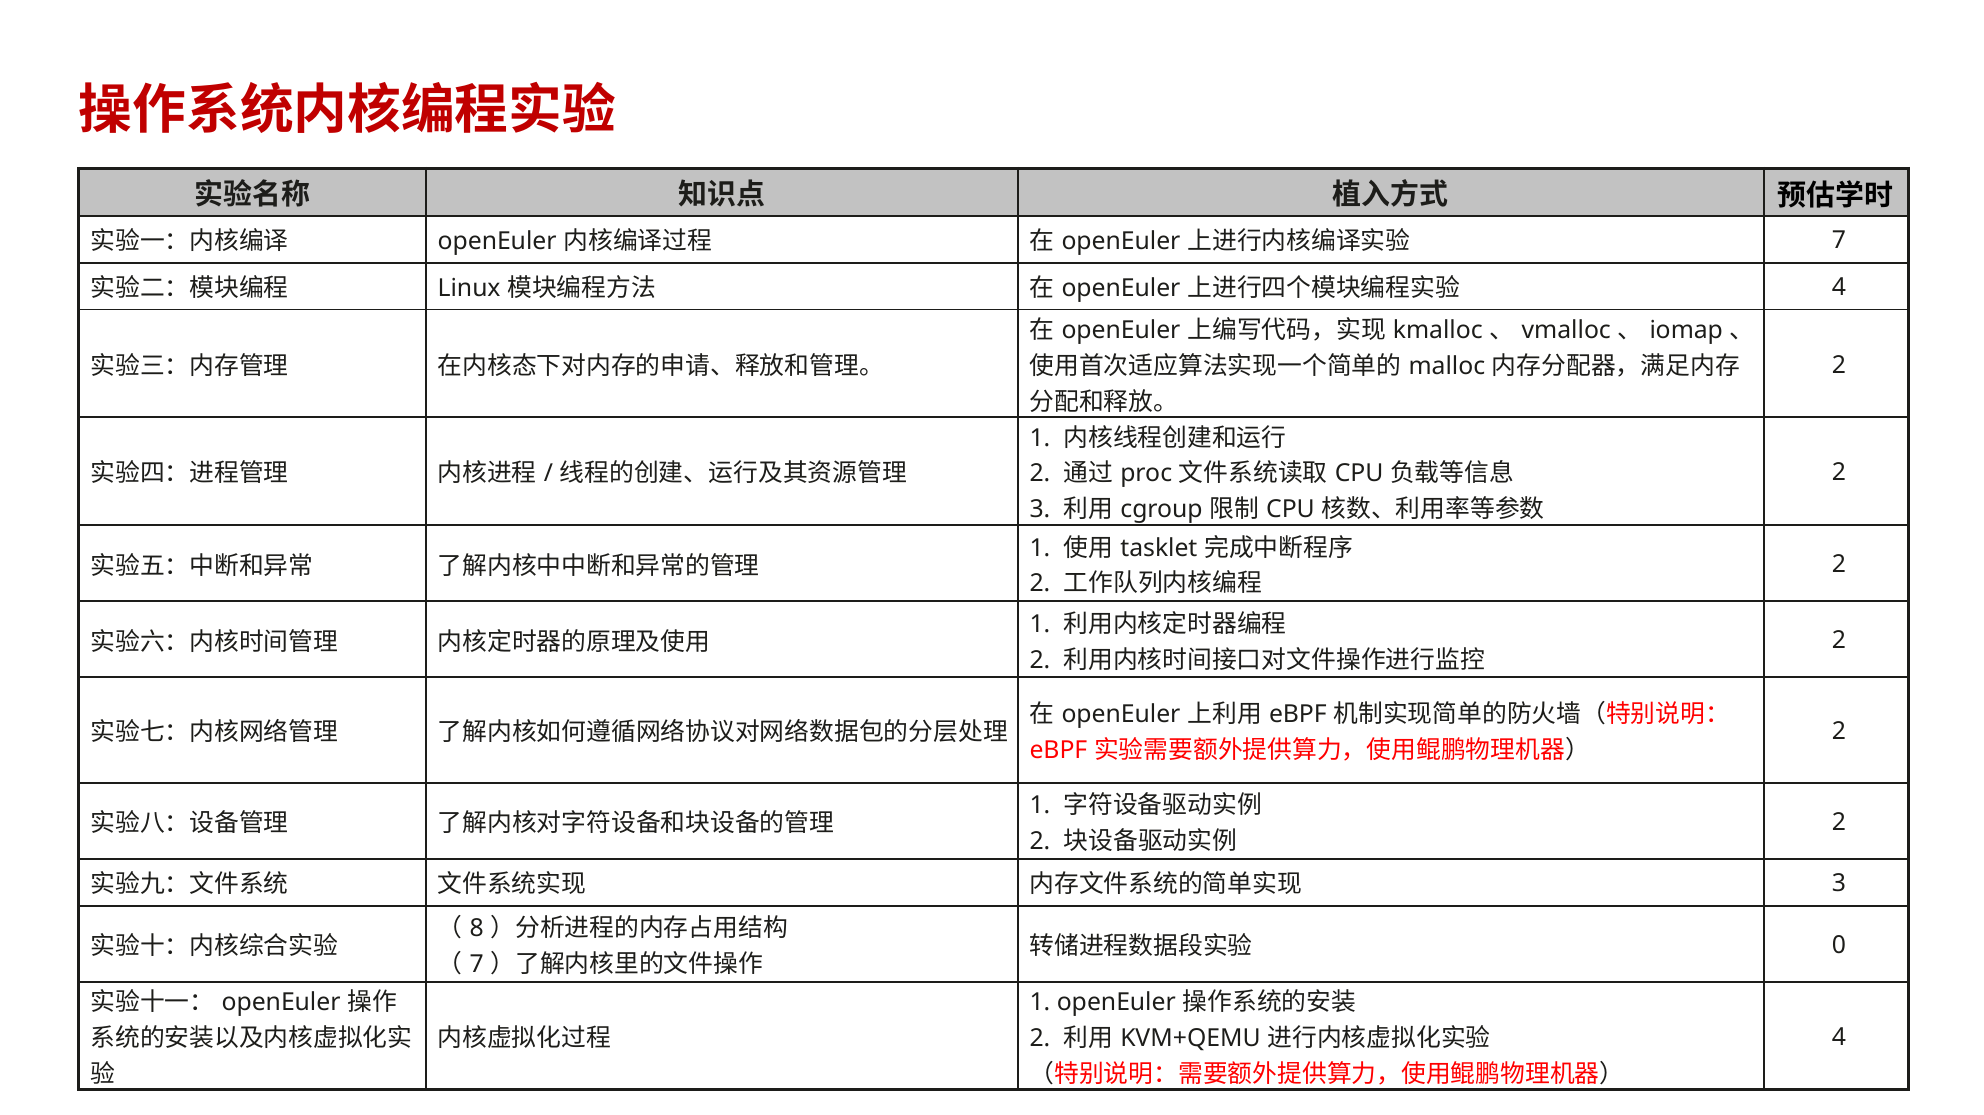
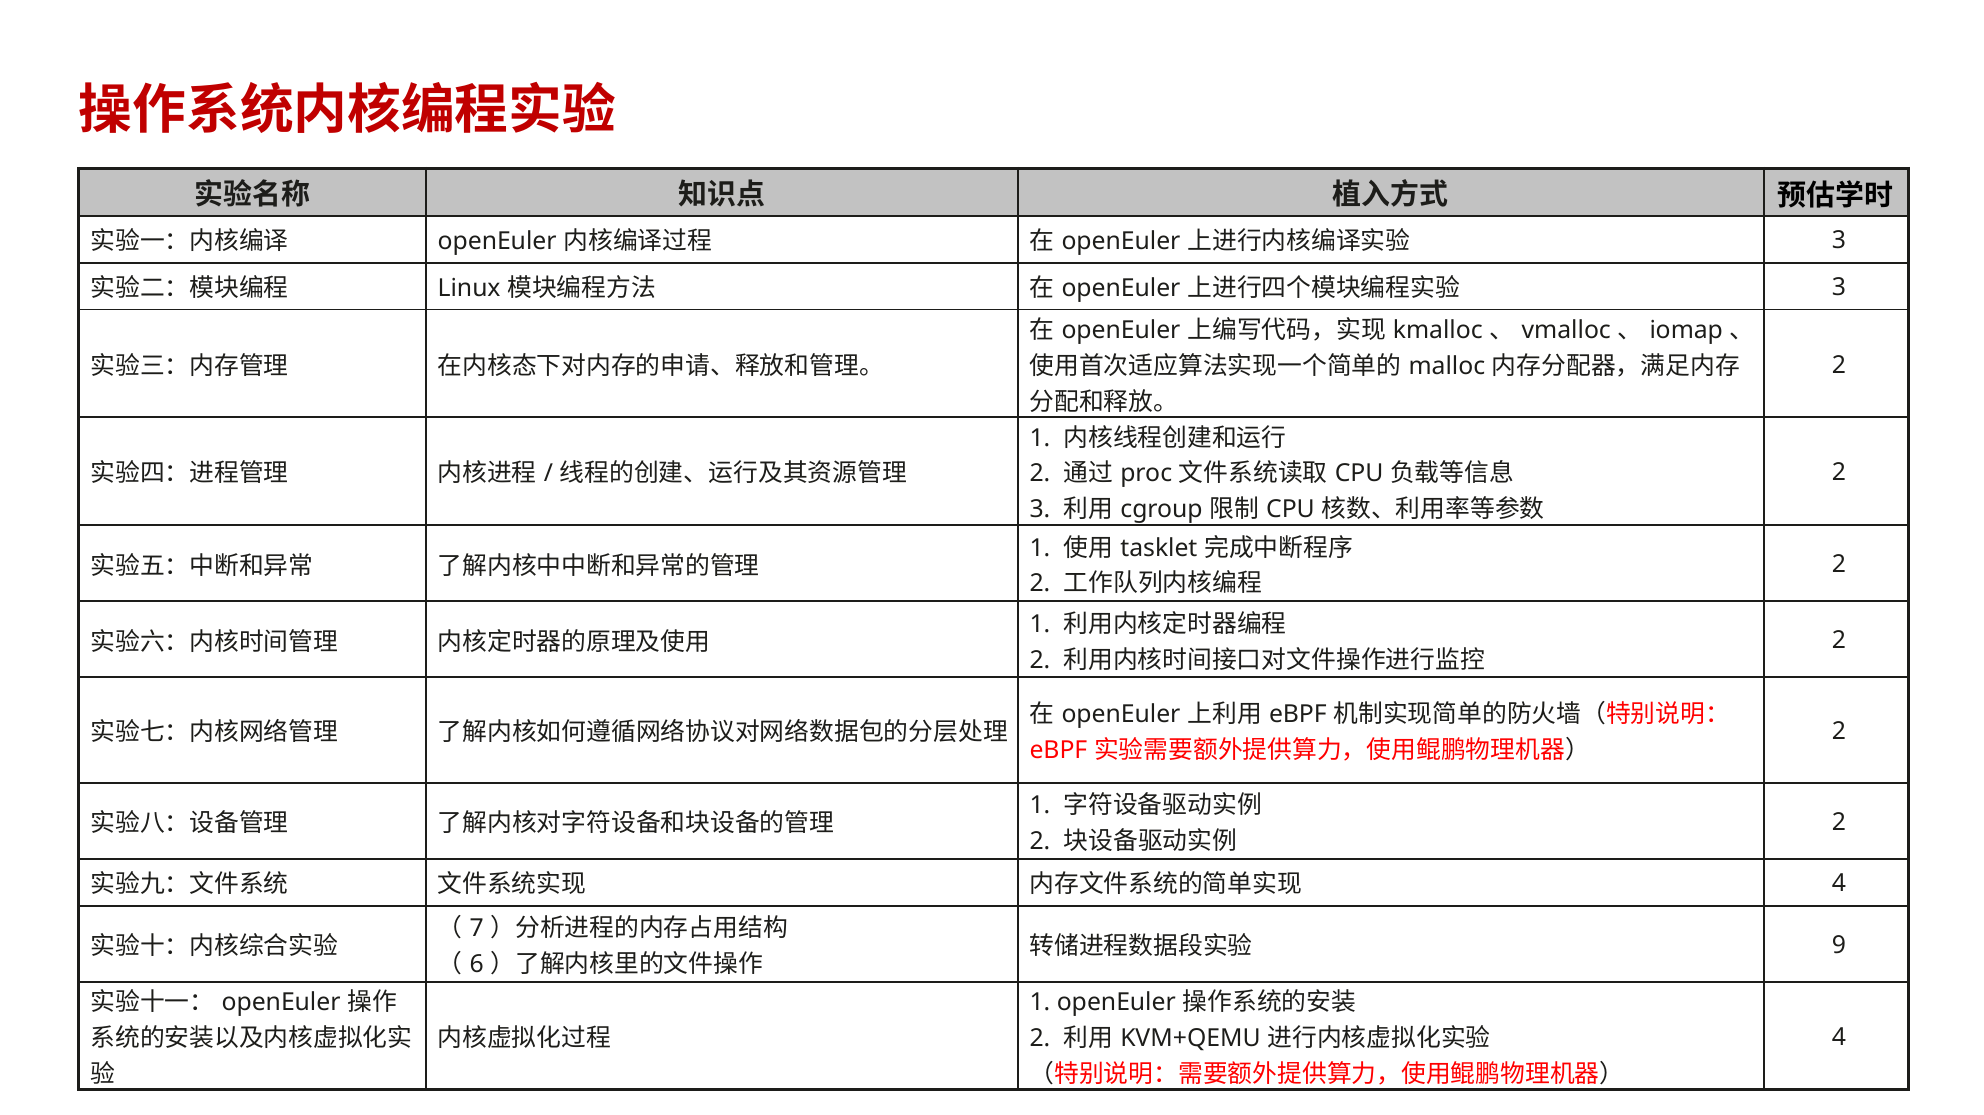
7: 7 -> 3 (1839, 241)
4: 4 -> 3 (1839, 288)
3: 3 -> 4 (1839, 884)
8: 8 -> 7 (477, 929)
0: 0 -> 9 (1839, 946)
7: 7 -> 6 (477, 965)
